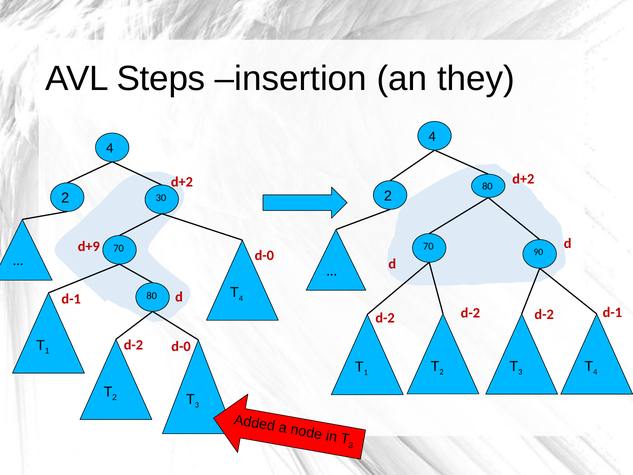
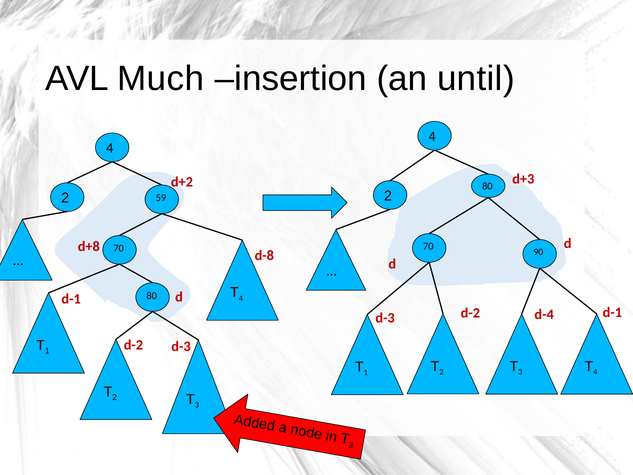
Steps: Steps -> Much (161, 79)
they: they -> until (476, 79)
d+2: d+2 -> d+3 (523, 179)
30: 30 -> 59 (161, 198)
d+9: d+9 -> d+8 (89, 246)
d-0: d-0 -> d-8 (264, 255)
d-2: d-2 -> d-4 (544, 314)
d-2: d-2 -> d-3 (385, 318)
d-0: d-0 -> d-3 (181, 346)
